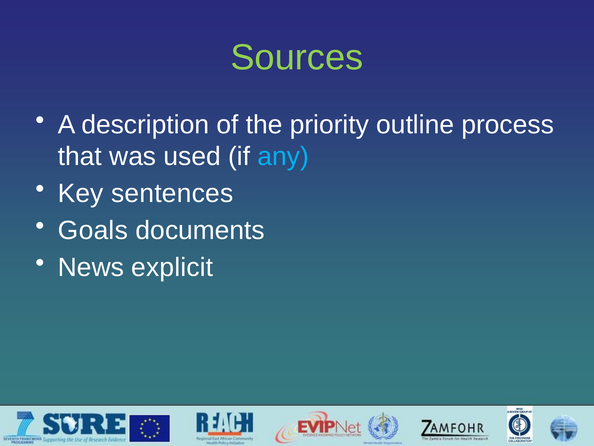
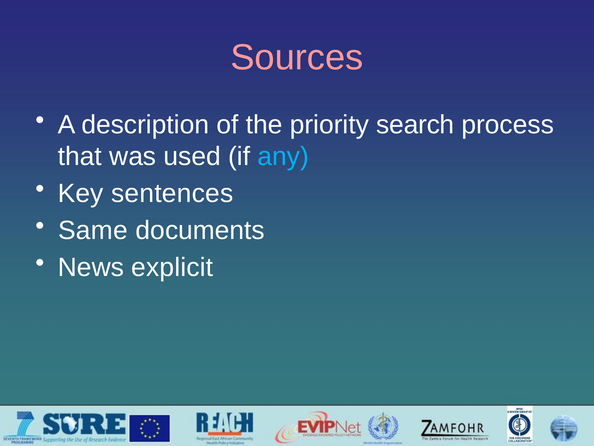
Sources colour: light green -> pink (297, 58)
outline: outline -> search (415, 125)
Goals: Goals -> Same (93, 230)
